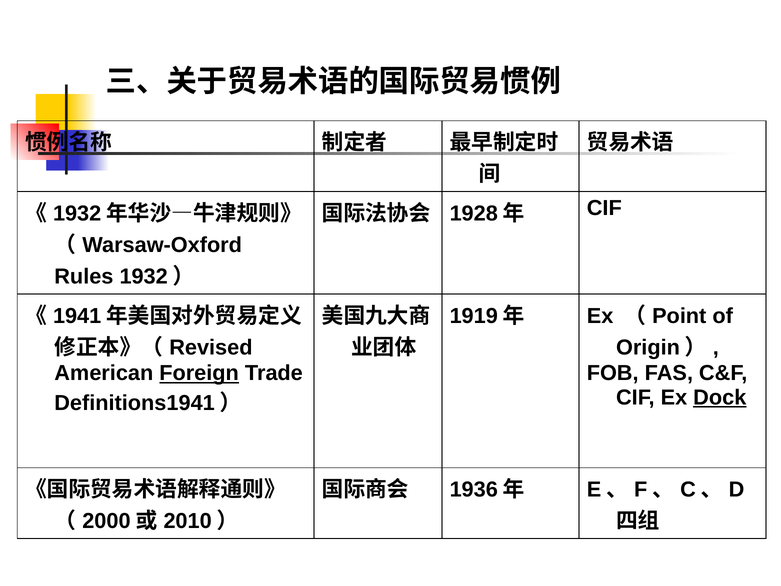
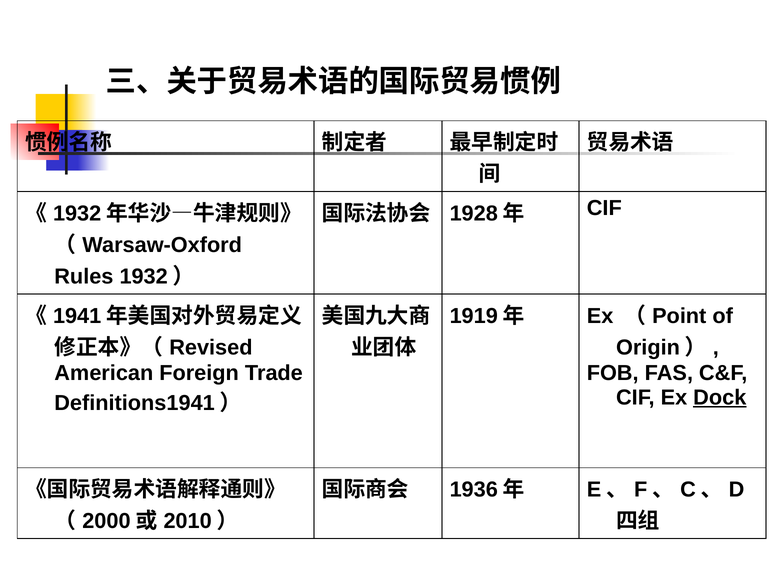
Foreign underline: present -> none (199, 373)
